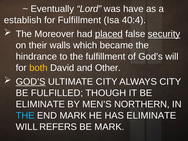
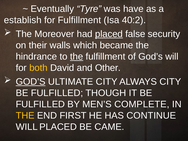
Lord: Lord -> Tyre (89, 9)
40:4: 40:4 -> 40:2 (134, 20)
security underline: present -> none (164, 34)
the underline: none -> present (77, 57)
ELIMINATE: ELIMINATE -> FULFILLED (40, 104)
NORTHERN: NORTHERN -> COMPLETE (142, 104)
THE colour: light blue -> yellow (25, 116)
END MARK: MARK -> FIRST (73, 116)
HAS ELIMINATE: ELIMINATE -> CONTINUE (151, 116)
WILL REFERS: REFERS -> PLACED (58, 127)
BE MARK: MARK -> CAME (109, 127)
